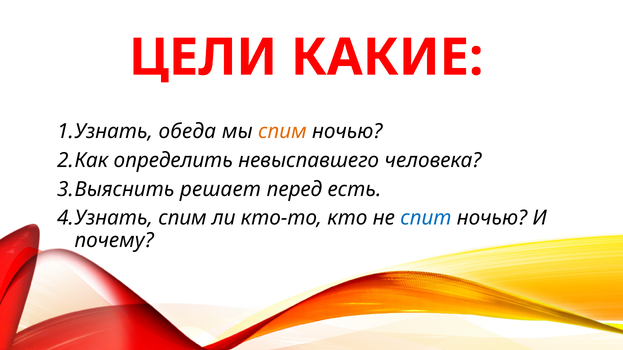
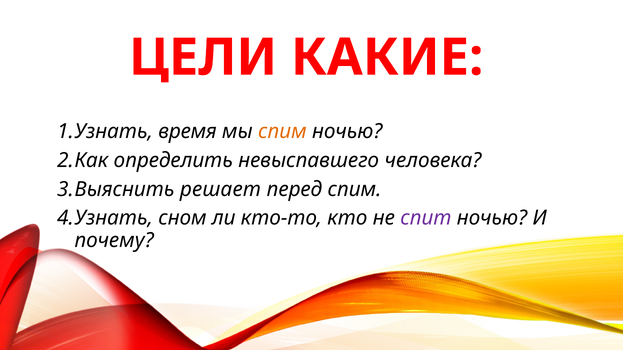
обеда: обеда -> время (187, 132)
перед есть: есть -> спим (354, 189)
спим: спим -> сном (182, 218)
спит colour: blue -> purple (426, 218)
